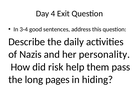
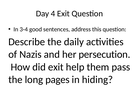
personality: personality -> persecution (104, 54)
did risk: risk -> exit (56, 67)
